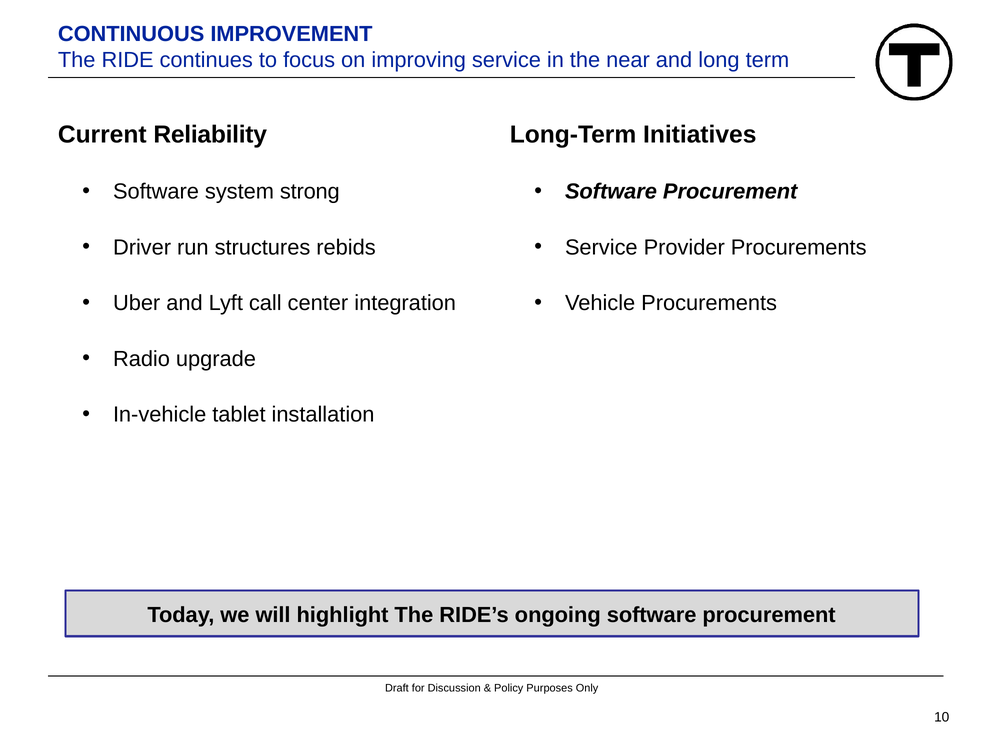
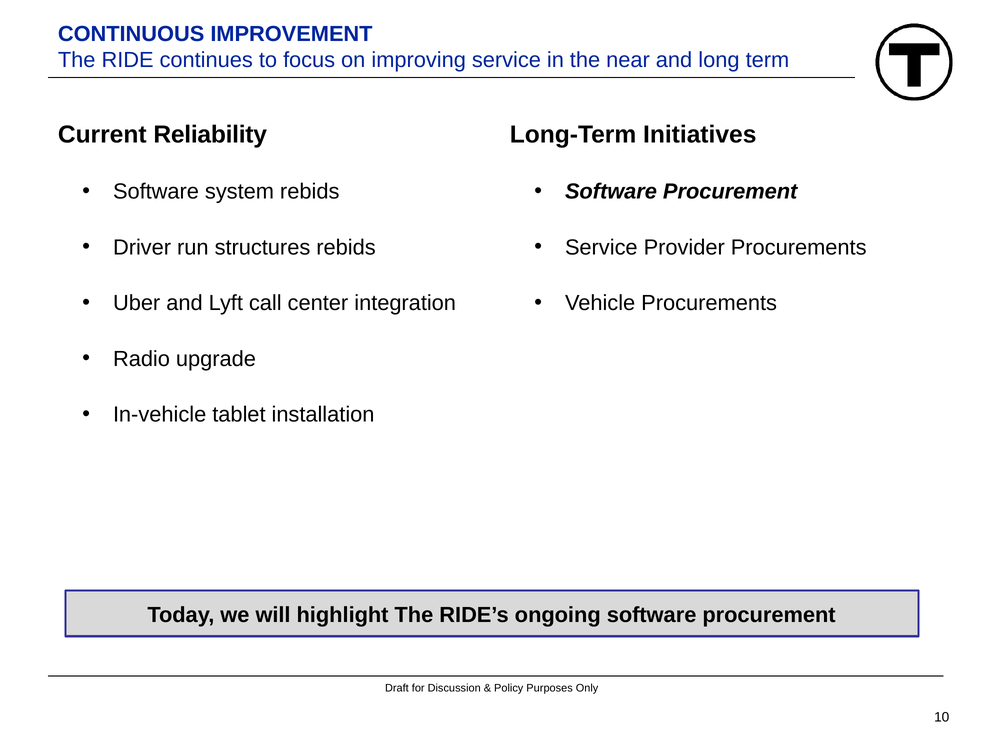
system strong: strong -> rebids (310, 192)
